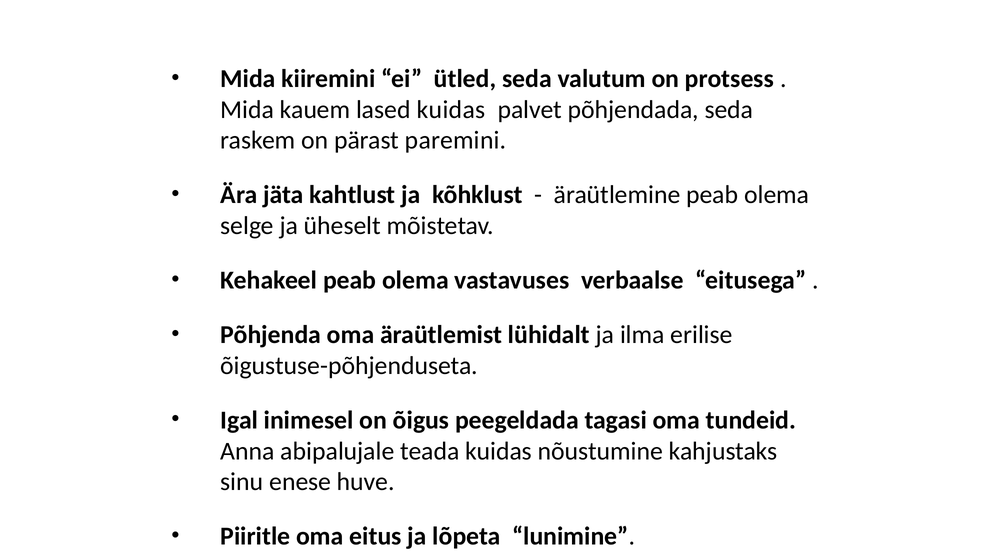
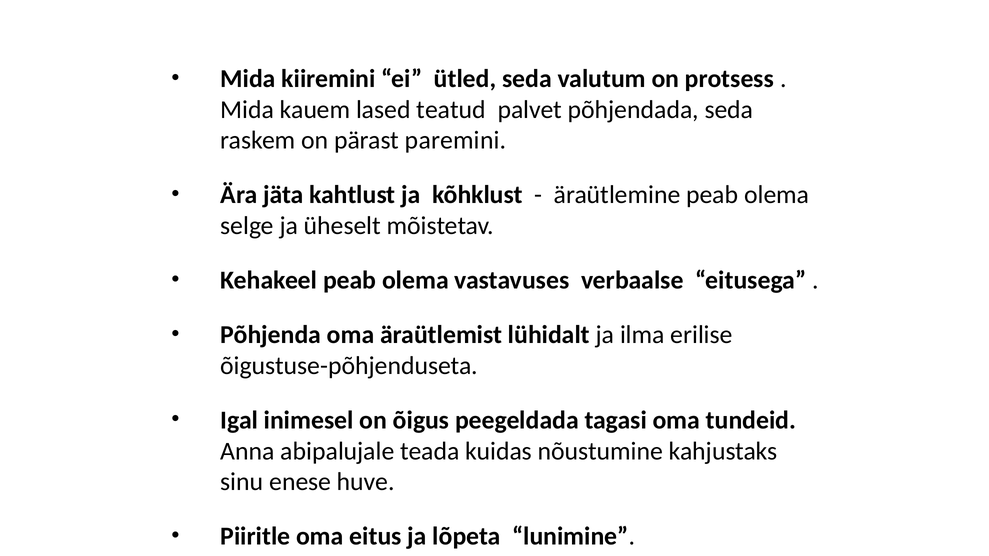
lased kuidas: kuidas -> teatud (451, 110)
